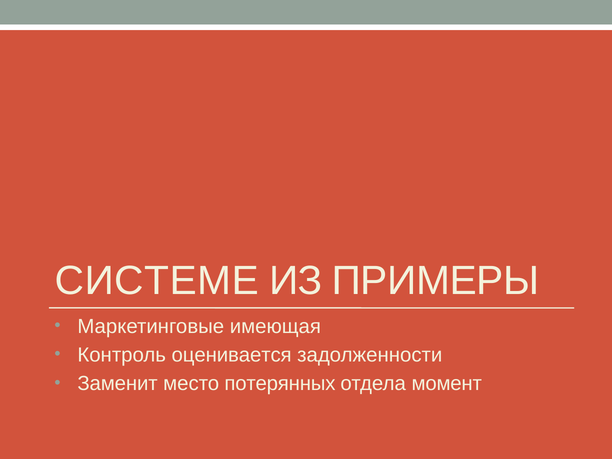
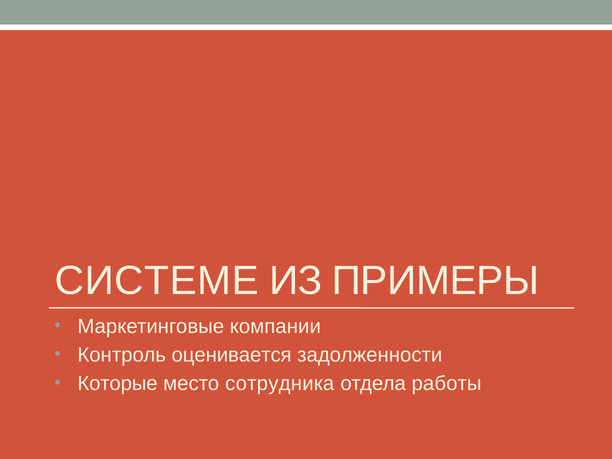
имеющая: имеющая -> компании (275, 326)
Заменит: Заменит -> Которые (118, 383)
потерянных: потерянных -> сотрудника (280, 383)
момент: момент -> работы (447, 383)
